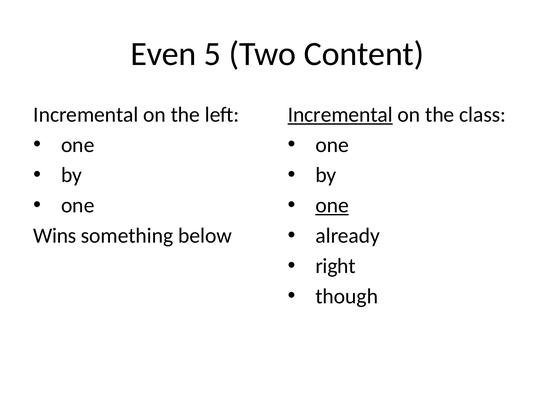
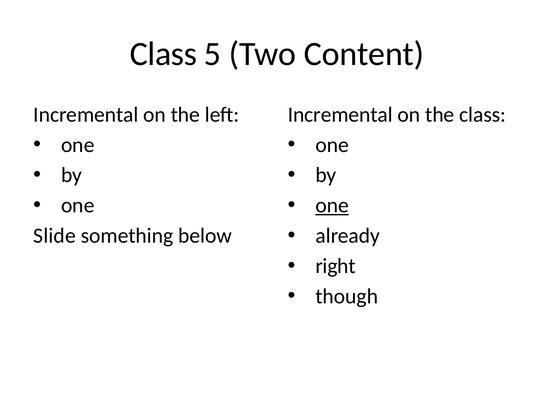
Even: Even -> Class (164, 54)
Incremental underline: present -> none (340, 114)
Wins: Wins -> Slide (55, 235)
